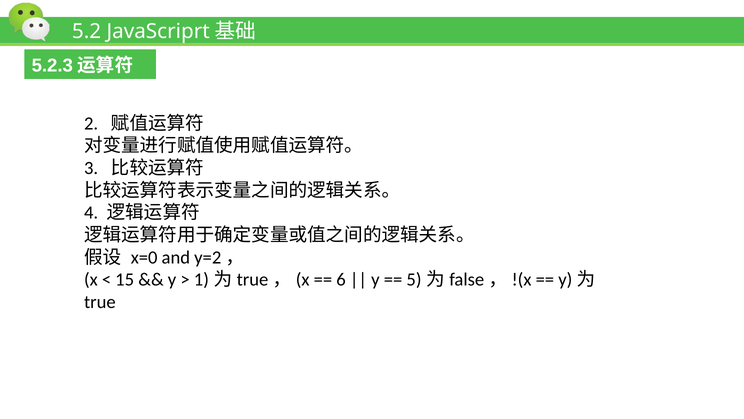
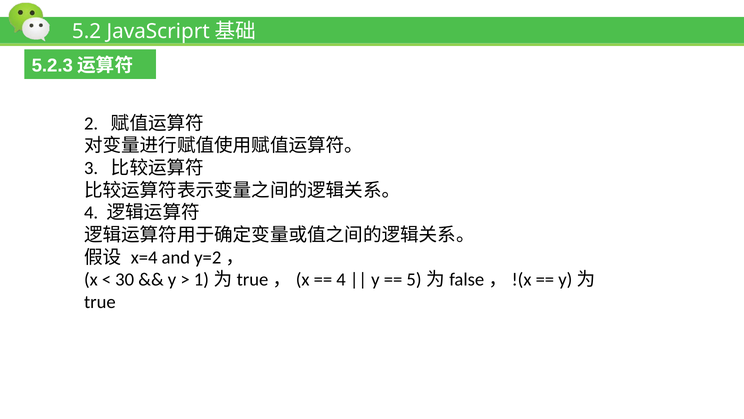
x=0: x=0 -> x=4 (144, 257)
15: 15 -> 30 (125, 279)
6: 6 -> 4 (341, 279)
